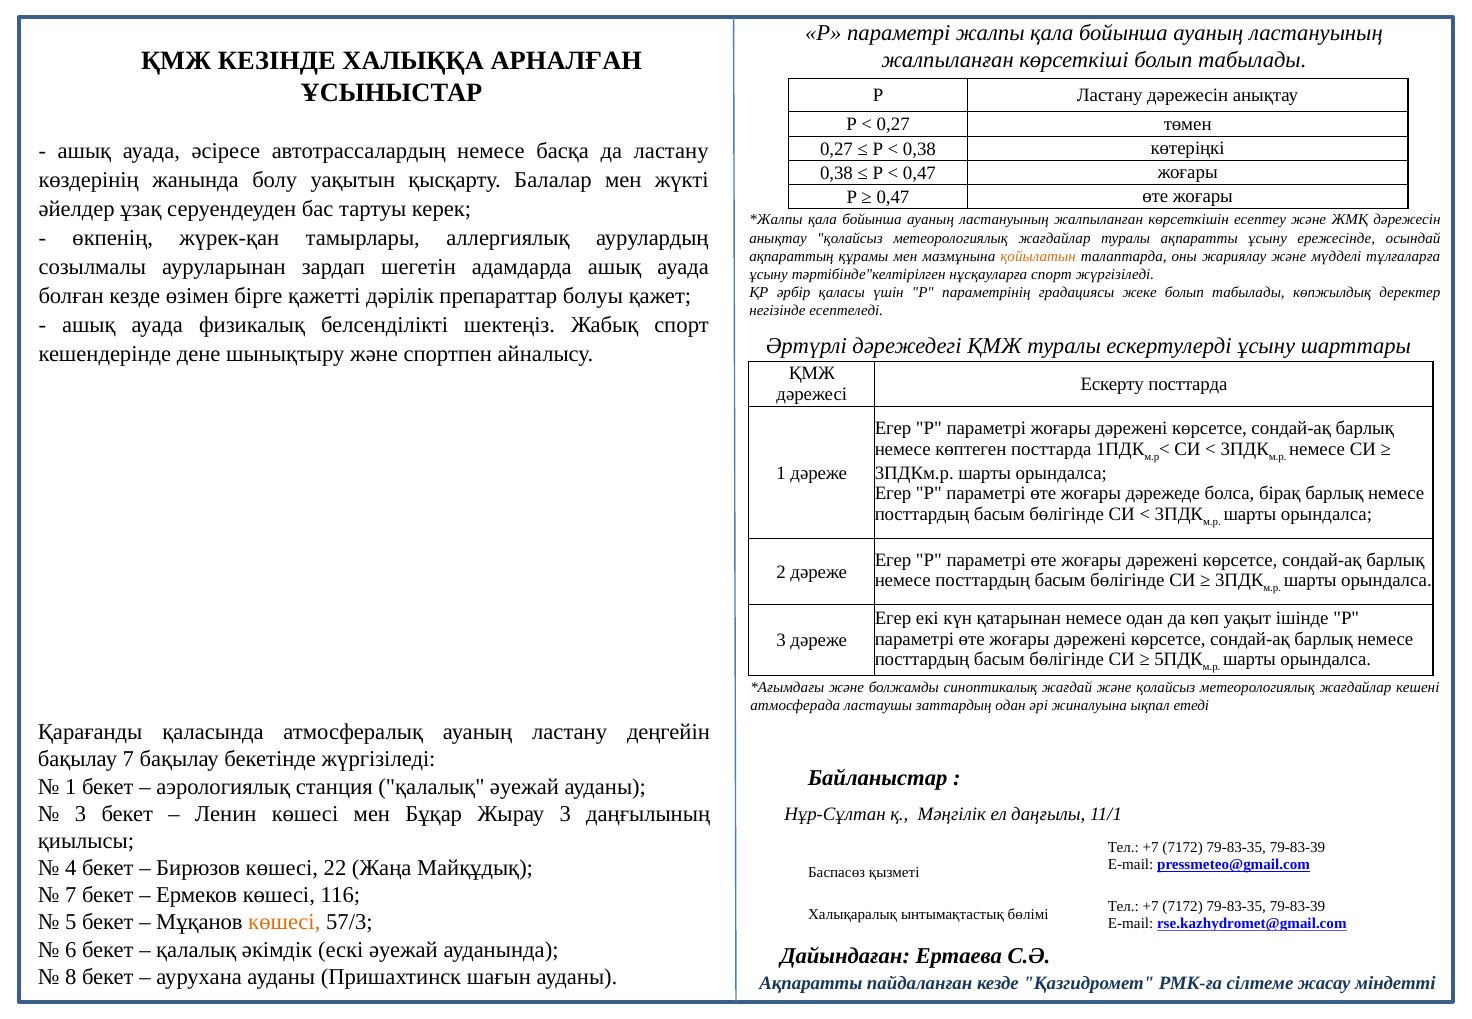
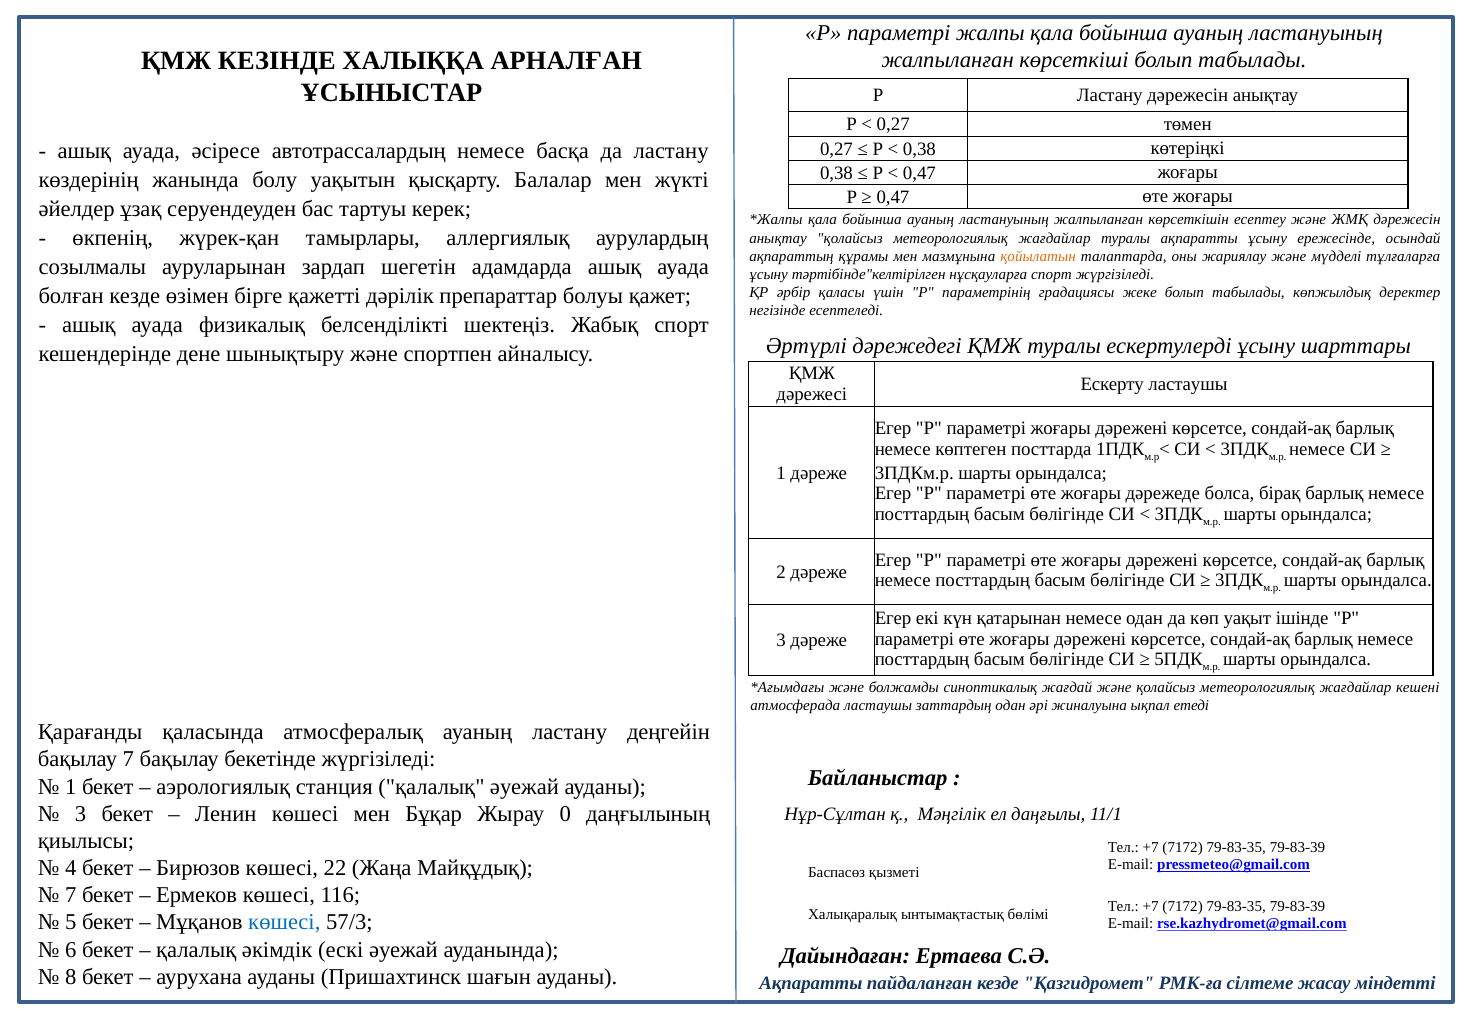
Ескерту посттарда: посттарда -> ластаушы (1188, 384)
Жырау 3: 3 -> 0 (565, 814)
көшесі colour: orange -> blue (284, 923)
